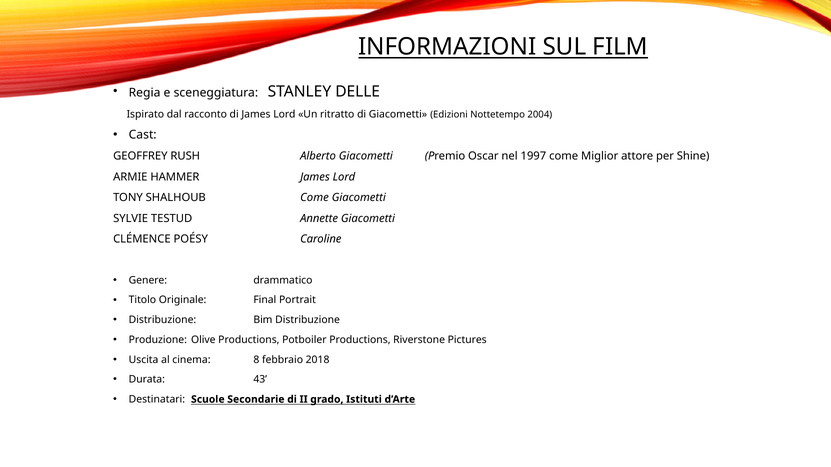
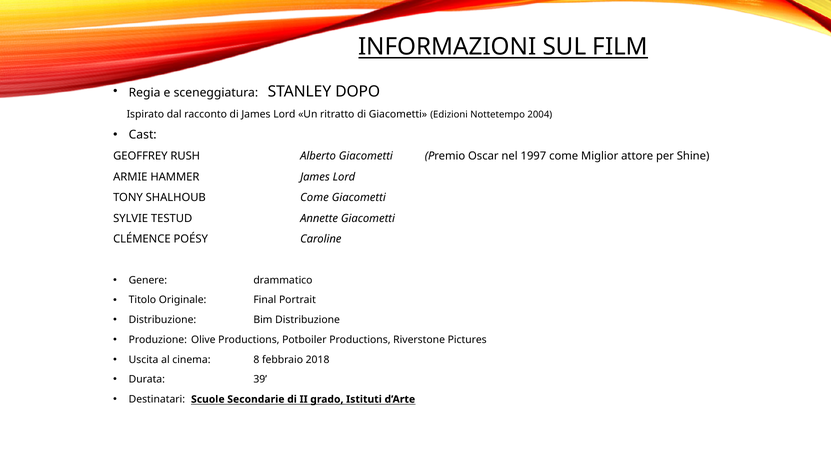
DELLE: DELLE -> DOPO (358, 91)
43: 43 -> 39 (260, 380)
